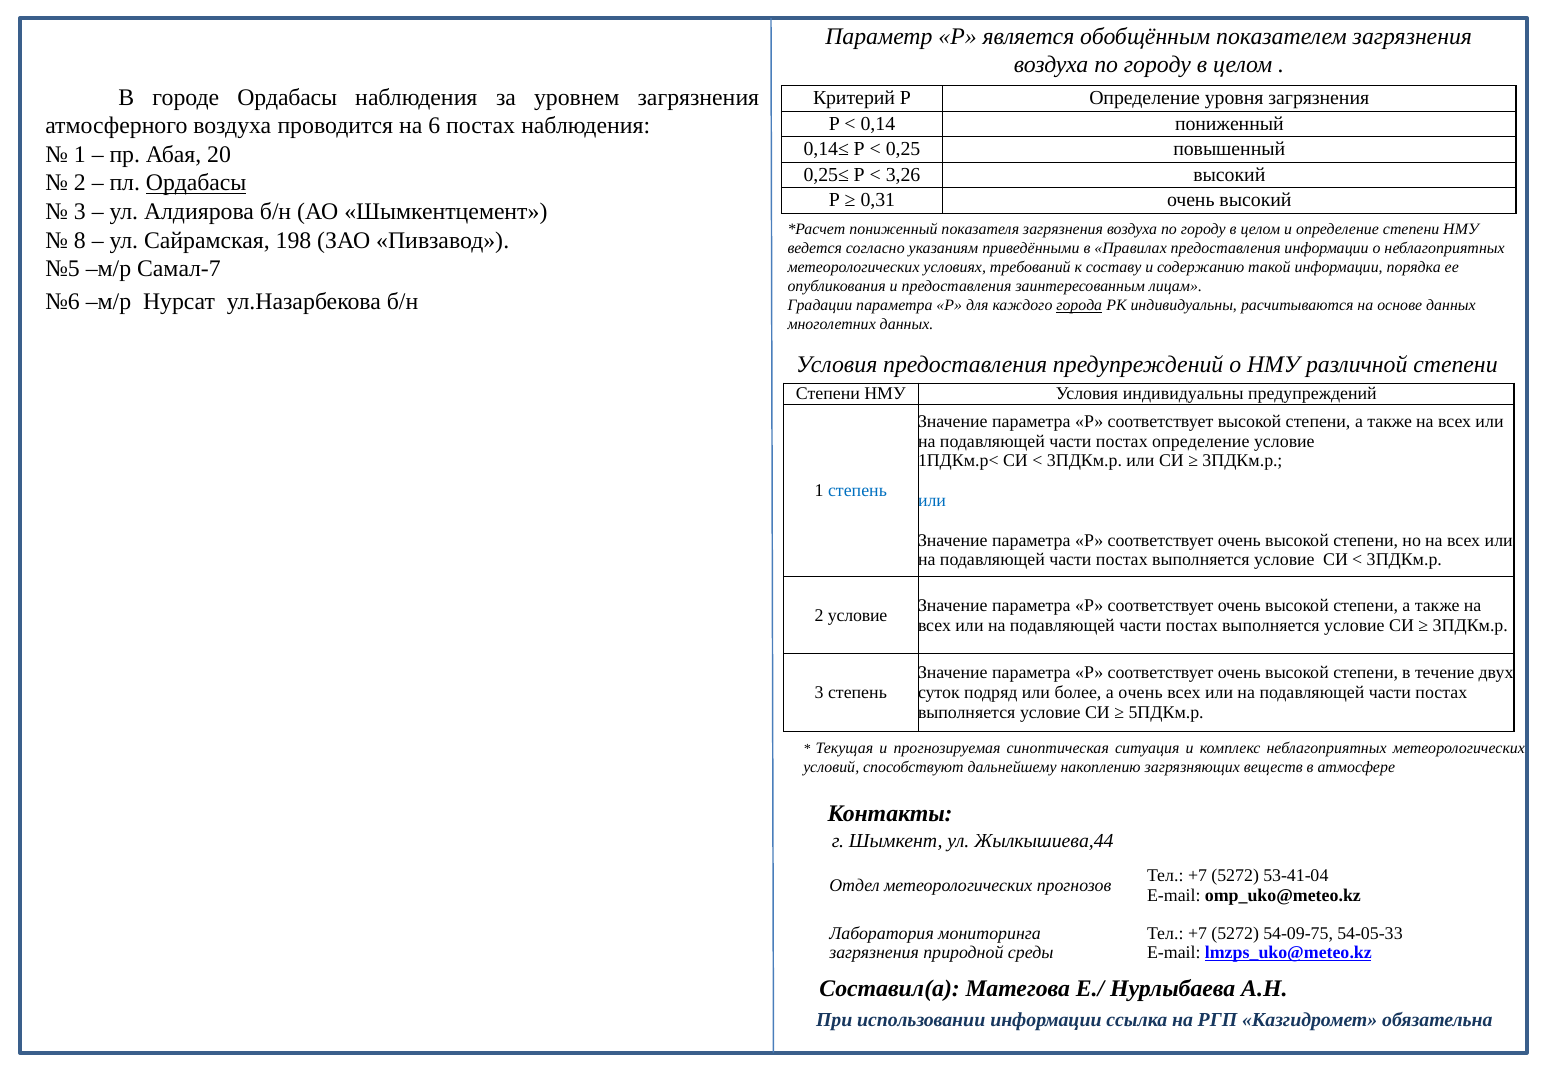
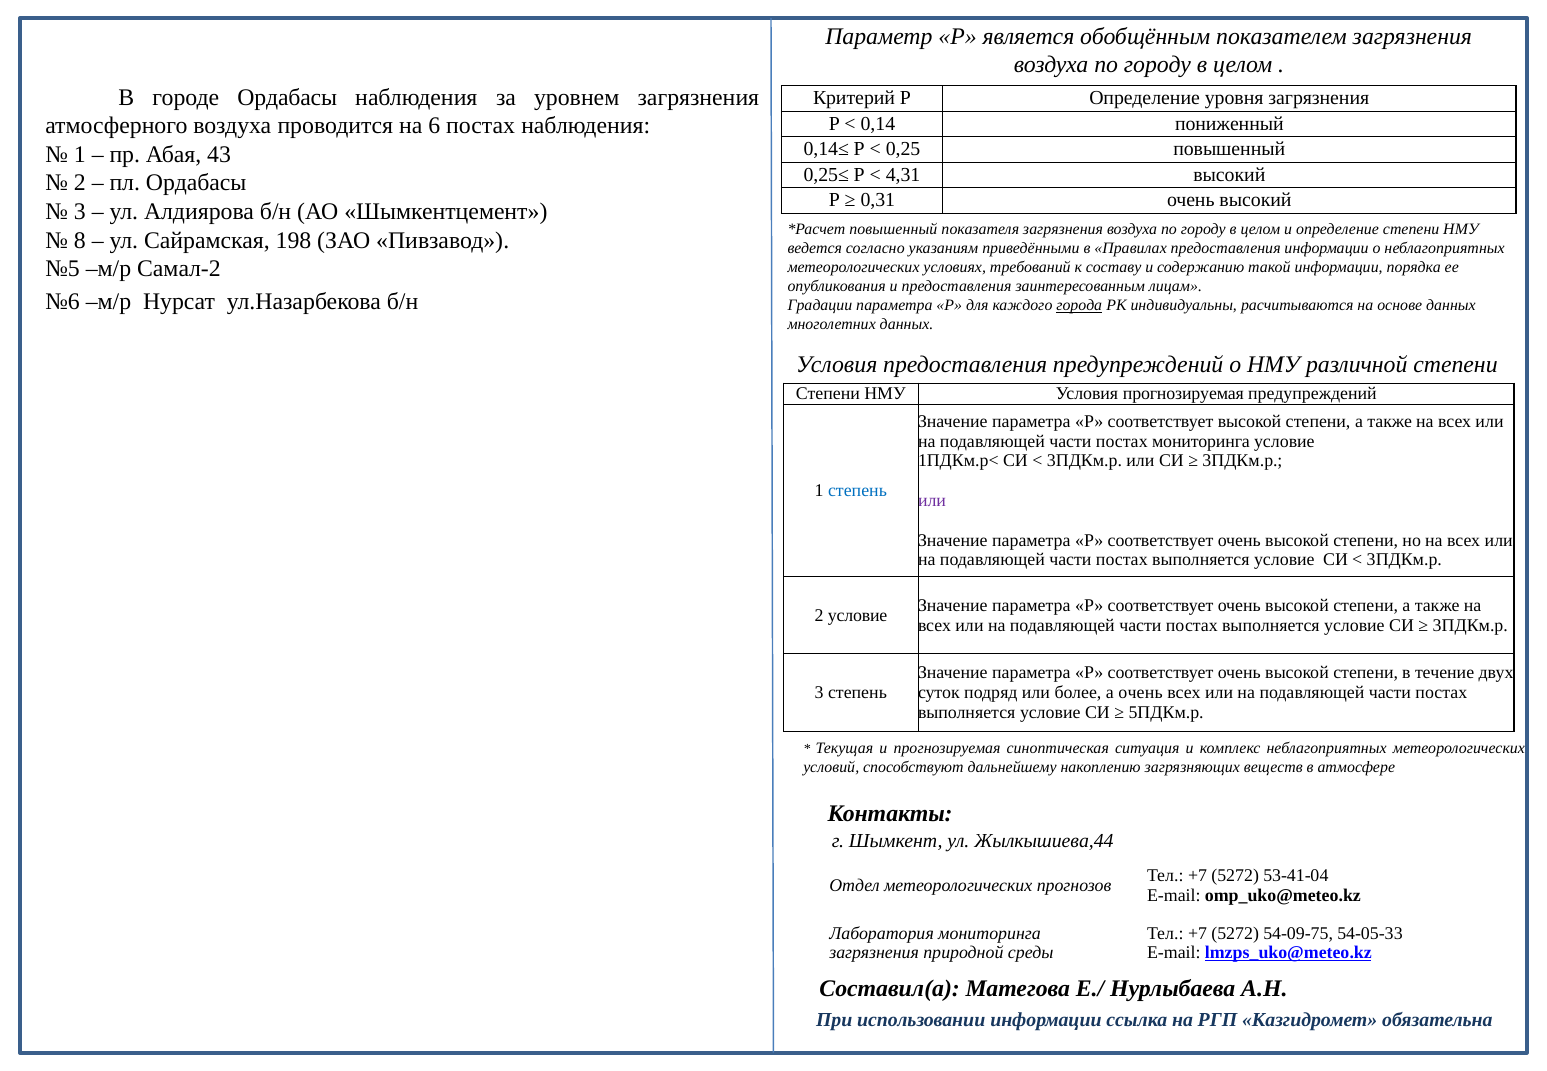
20: 20 -> 43 (219, 155)
3,26: 3,26 -> 4,31 (903, 175)
Ордабасы underline: present -> none (196, 183)
пониженный: пониженный -> повышенный (893, 230)
Самал-7: Самал-7 -> Самал-2 (179, 269)
Условия индивидуальны: индивидуальны -> прогнозируемая (1183, 394)
постах определение: определение -> мониторинга (1201, 441)
или colour: blue -> purple (932, 501)
